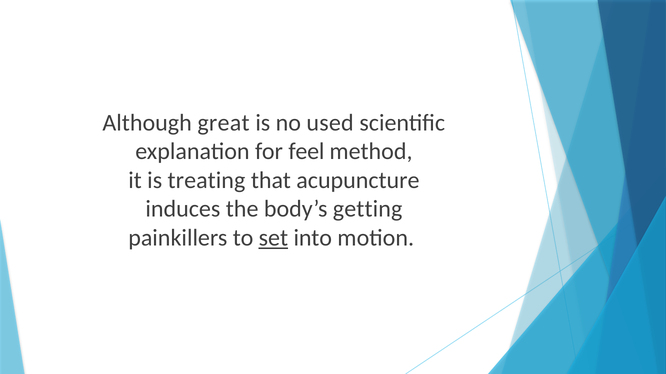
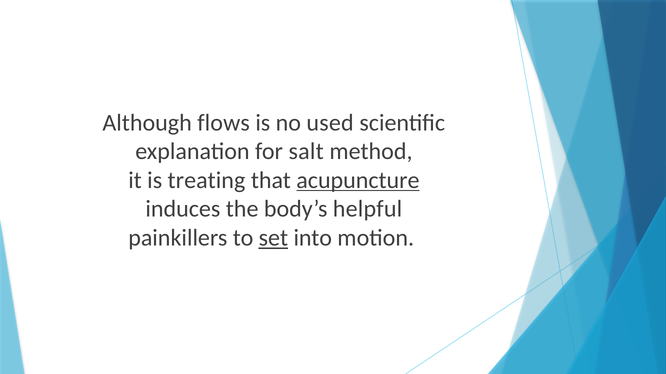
great: great -> flows (224, 123)
feel: feel -> salt (306, 152)
acupuncture underline: none -> present (358, 181)
getting: getting -> helpful (368, 209)
